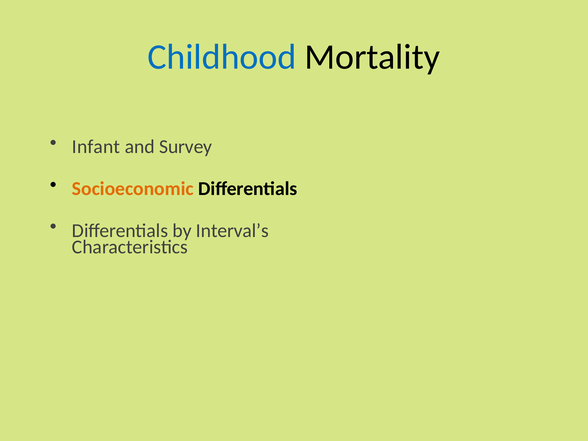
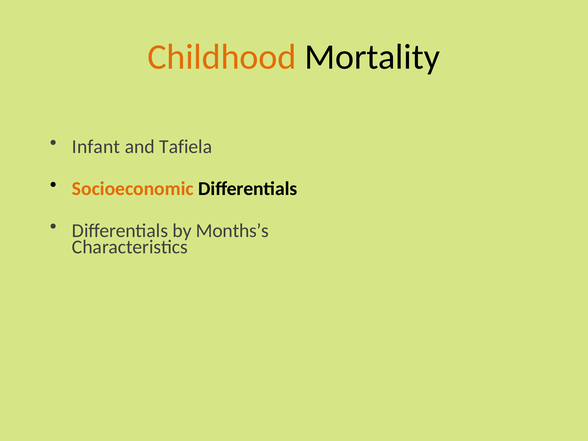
Childhood colour: blue -> orange (222, 57)
Survey: Survey -> Tafiela (186, 147)
Interval’s: Interval’s -> Months’s (232, 231)
